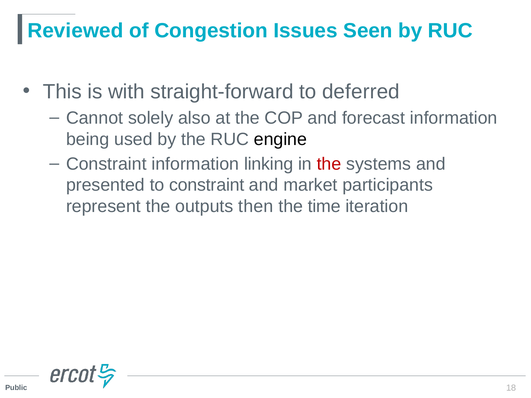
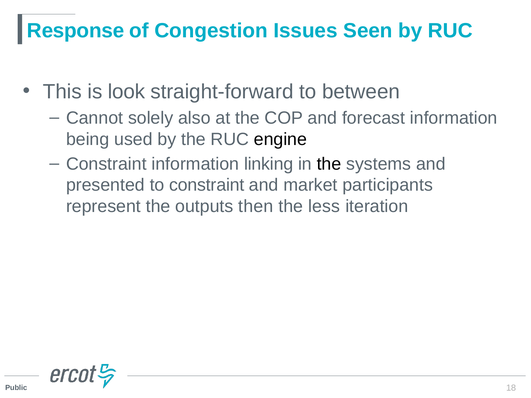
Reviewed: Reviewed -> Response (76, 31)
with: with -> look (126, 92)
deferred: deferred -> between (361, 92)
the colour: red -> black (329, 164)
time: time -> less (324, 207)
